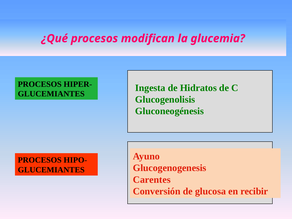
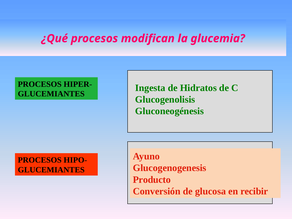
Carentes: Carentes -> Producto (152, 180)
